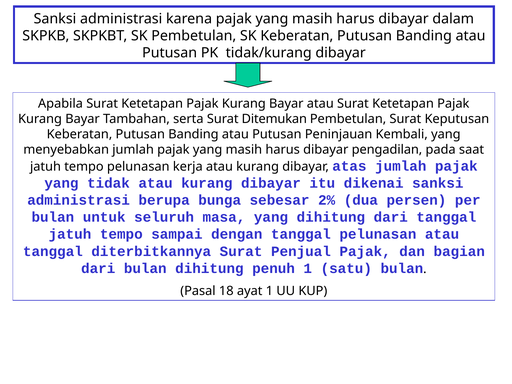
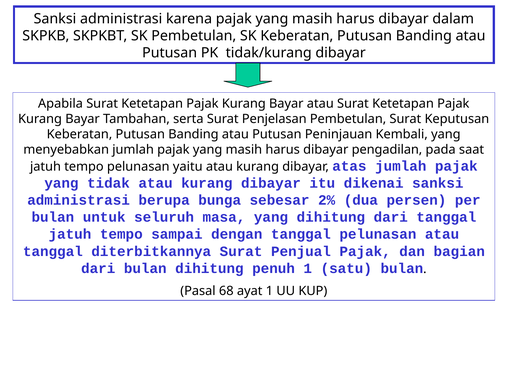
Ditemukan: Ditemukan -> Penjelasan (274, 119)
kerja: kerja -> yaitu (188, 166)
18: 18 -> 68 (226, 291)
